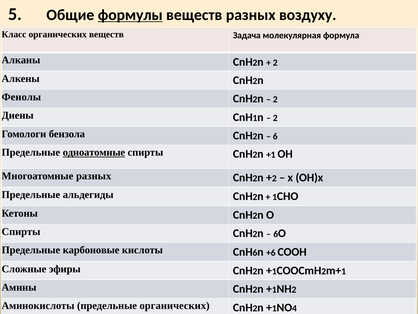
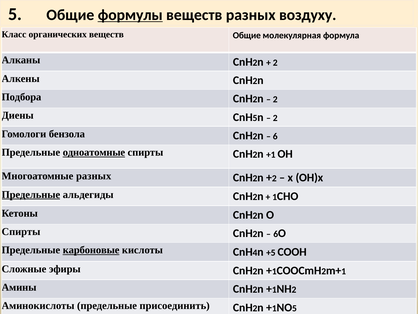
веществ Задача: Задача -> Общие (247, 35)
Фенолы: Фенолы -> Подбора (21, 97)
1: 1 -> 5 (255, 118)
Предельные underline: none -> present (31, 194)
карбоновые underline: none -> present (91, 250)
6: 6 -> 4 (255, 252)
+6: +6 -> +5 (271, 252)
предельные органических: органических -> присоединить (175, 305)
4: 4 -> 5 (294, 308)
